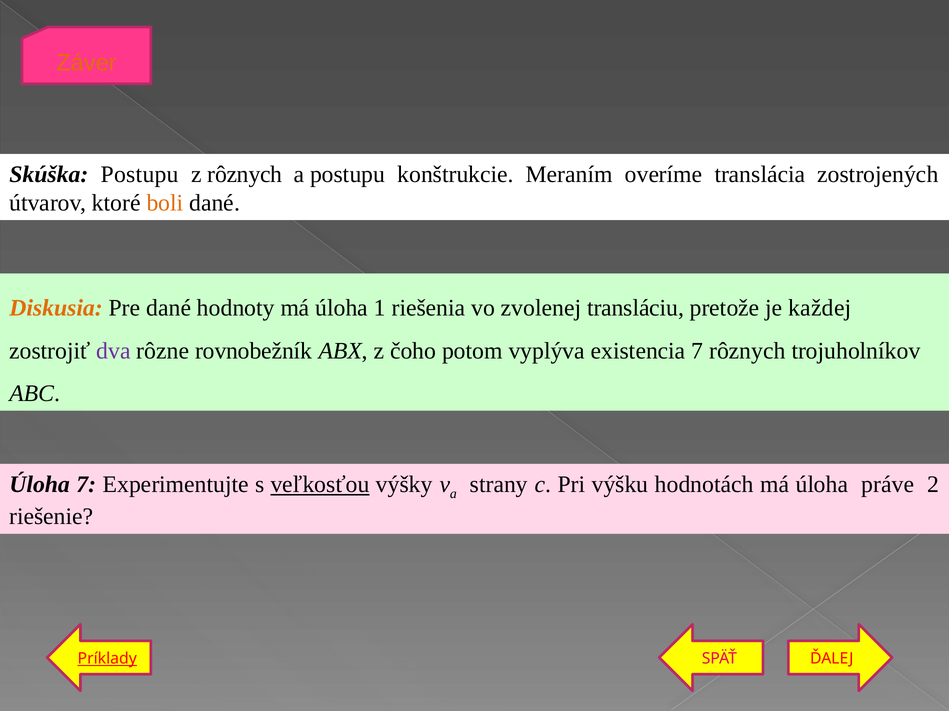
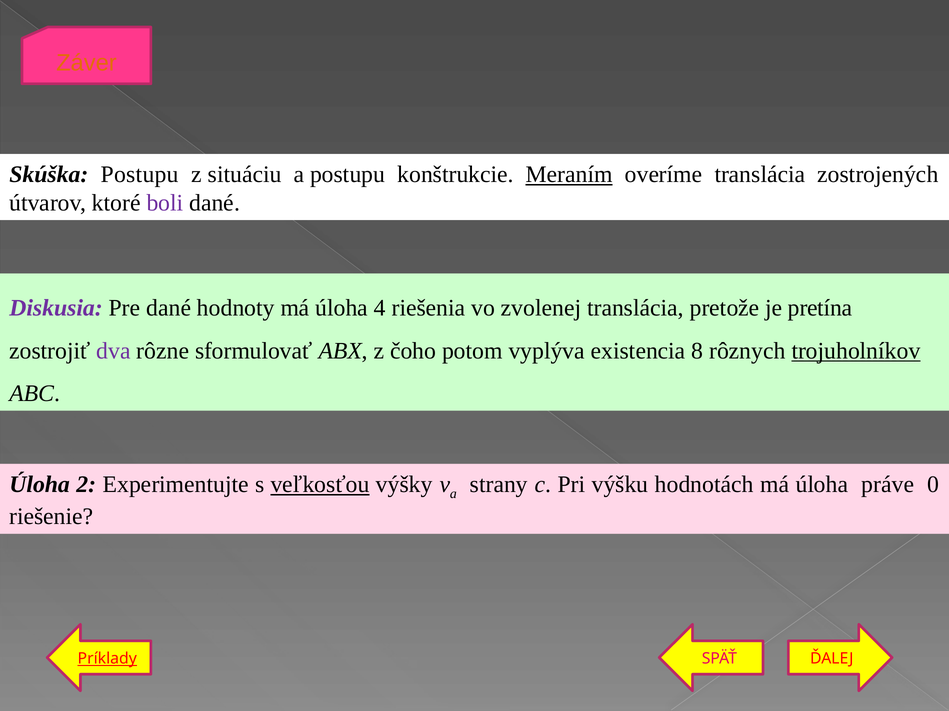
z rôznych: rôznych -> situáciu (245, 175)
Meraním underline: none -> present (569, 175)
boli colour: orange -> purple (165, 203)
Diskusia colour: orange -> purple (56, 308)
1: 1 -> 4 (380, 308)
zvolenej transláciu: transláciu -> translácia (635, 308)
každej: každej -> pretína (820, 308)
rovnobežník: rovnobežník -> sformulovať (254, 351)
existencia 7: 7 -> 8 (697, 351)
trojuholníkov underline: none -> present (856, 351)
Úloha 7: 7 -> 2 (86, 485)
2: 2 -> 0 (933, 485)
